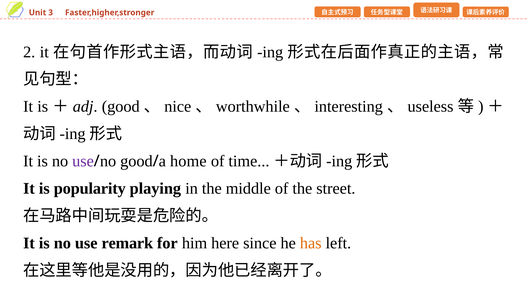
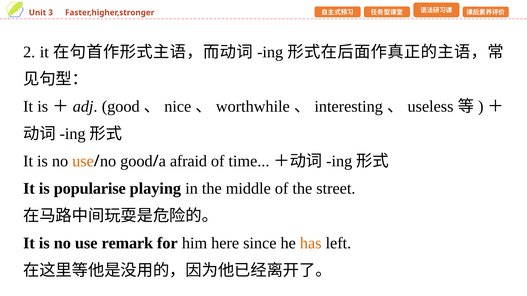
use colour: purple -> orange (83, 161)
home: home -> afraid (188, 161)
popularity: popularity -> popularise (90, 189)
